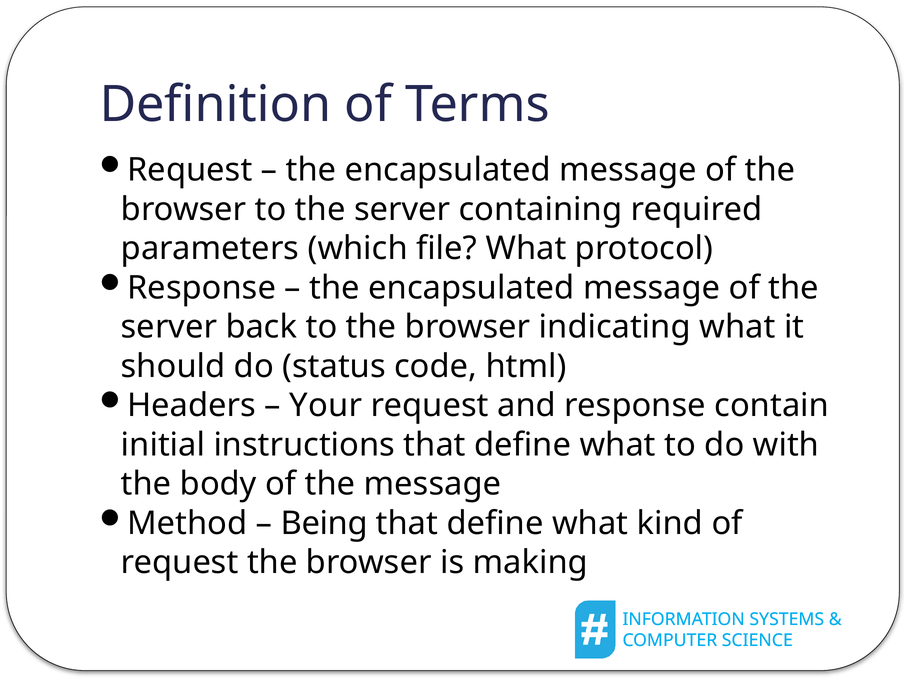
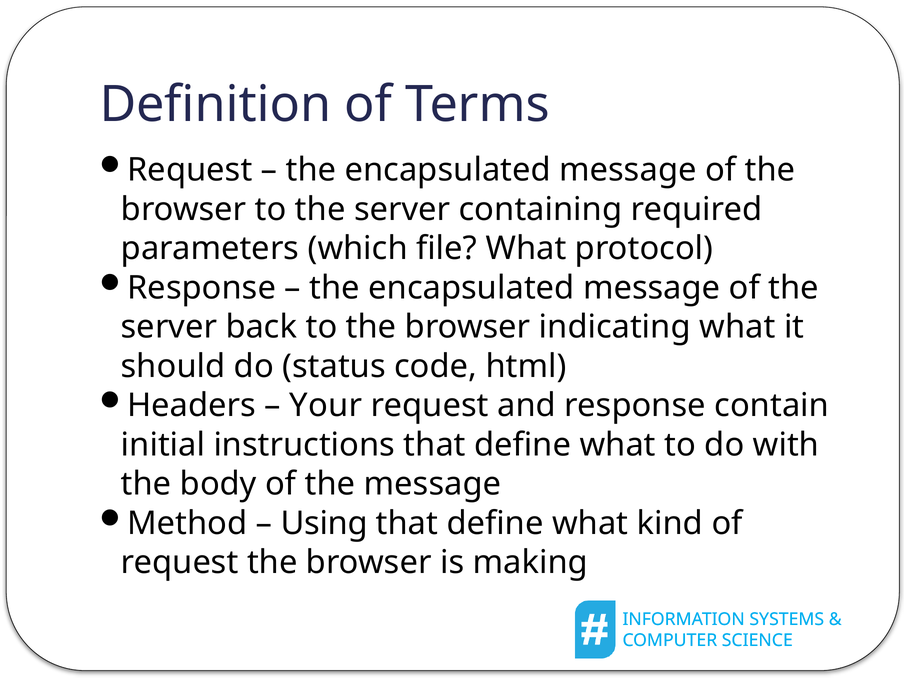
Being: Being -> Using (324, 523)
